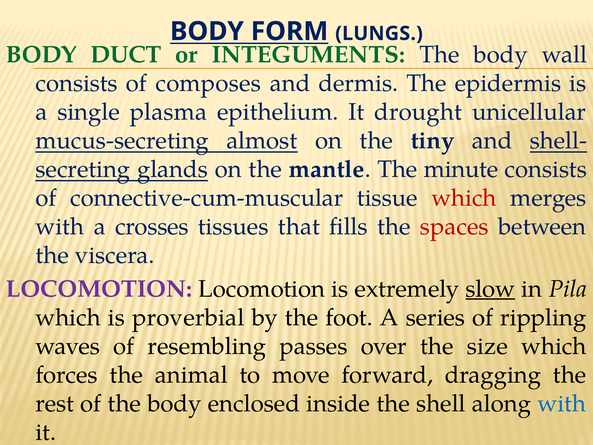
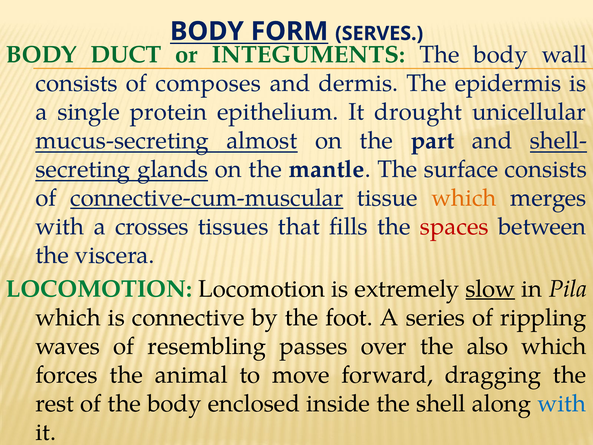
LUNGS: LUNGS -> SERVES (379, 33)
plasma: plasma -> protein (168, 112)
tiny: tiny -> part (433, 141)
minute: minute -> surface (461, 169)
connective-cum-muscular underline: none -> present (207, 198)
which colour: red -> orange (464, 198)
LOCOMOTION colour: purple -> green (99, 289)
proverbial: proverbial -> connective (188, 317)
size: size -> also (487, 346)
